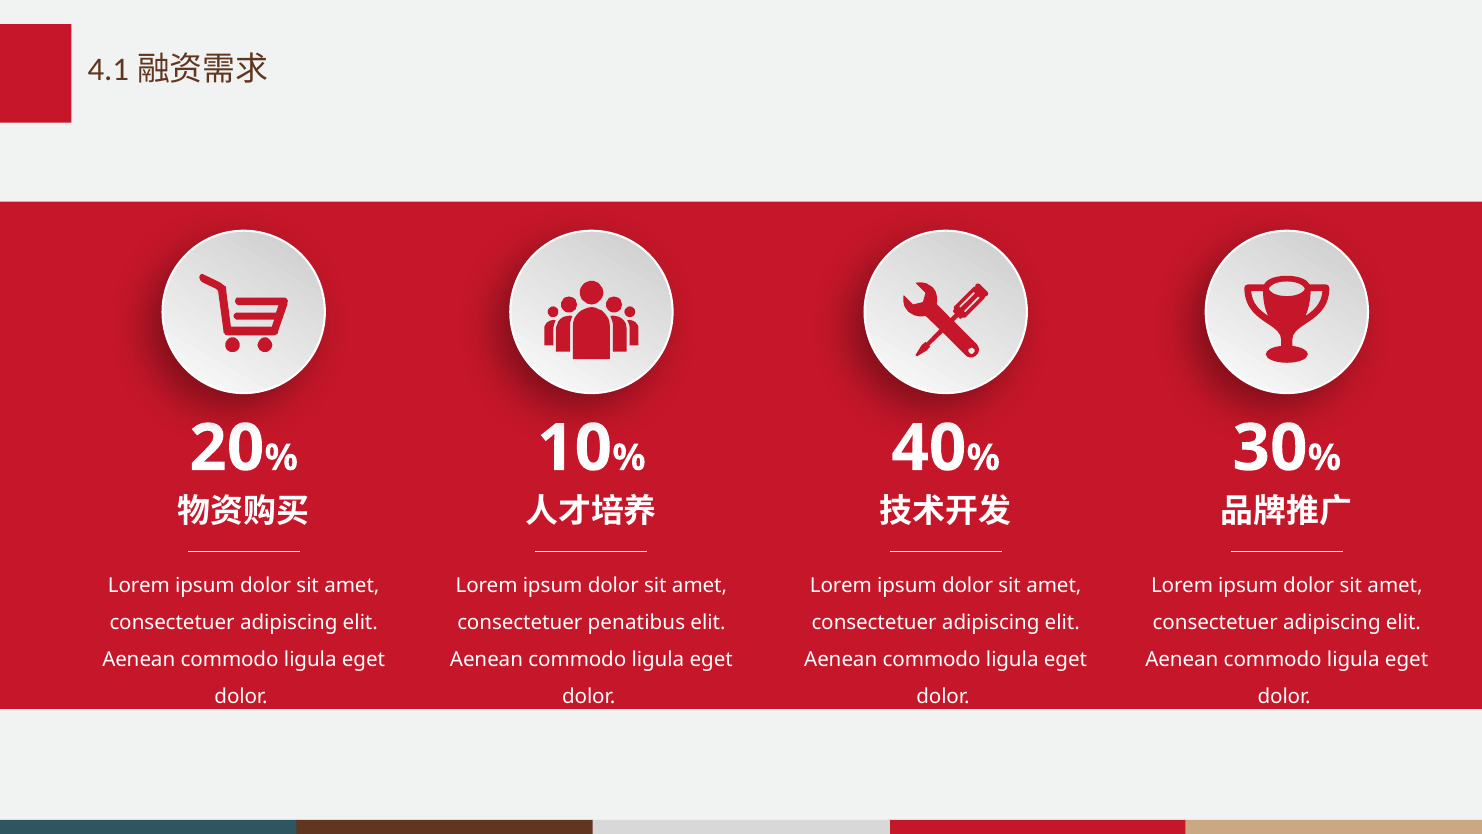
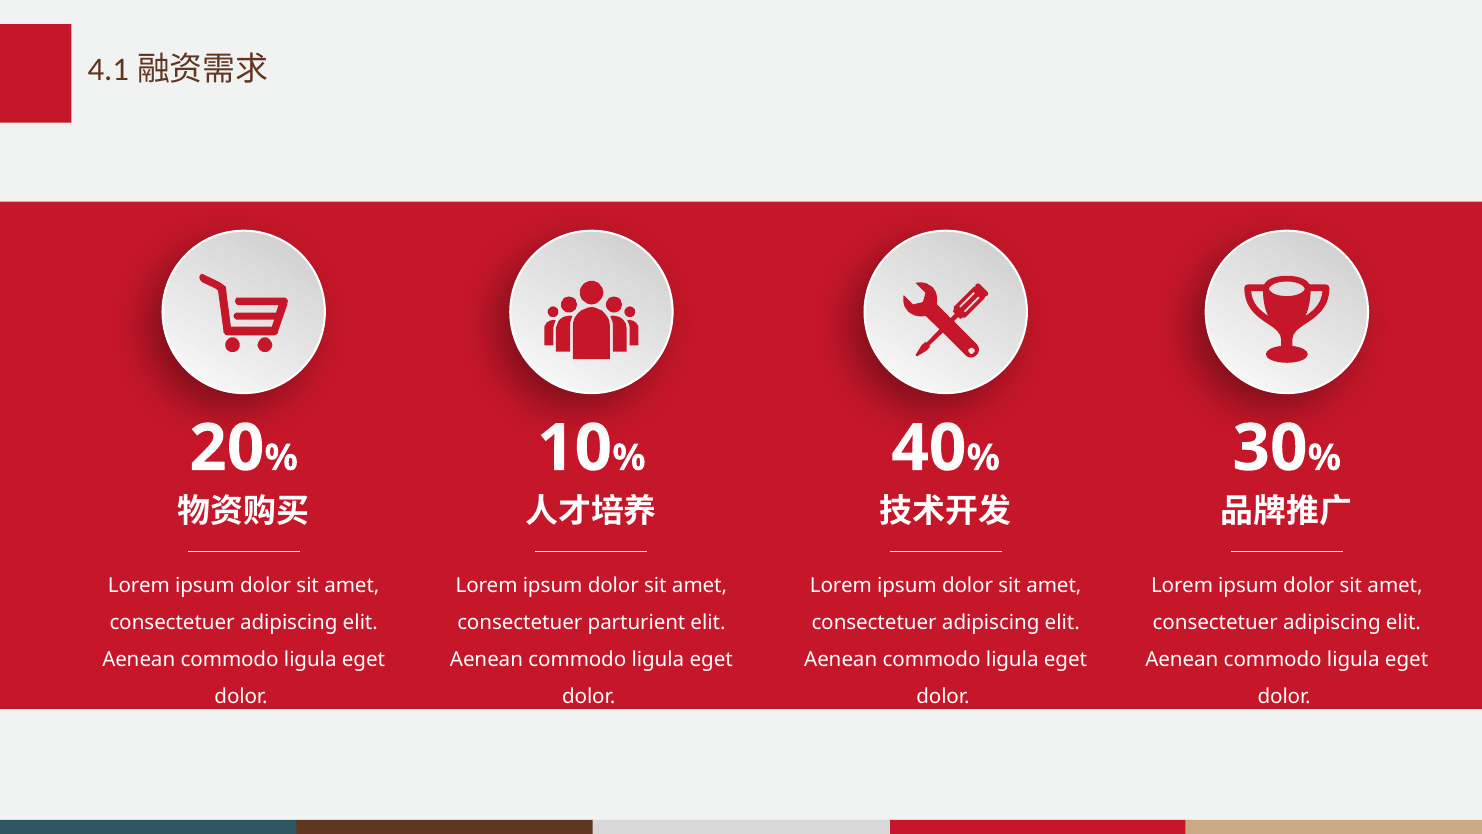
penatibus: penatibus -> parturient (637, 622)
